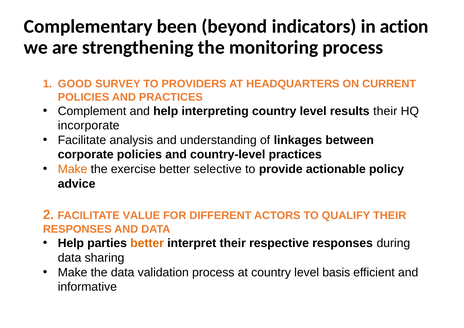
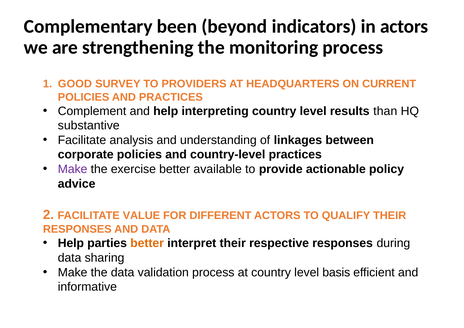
in action: action -> actors (404, 27)
results their: their -> than (385, 111)
incorporate: incorporate -> substantive (89, 126)
Make colour: orange -> purple (73, 169)
selective: selective -> available (218, 169)
